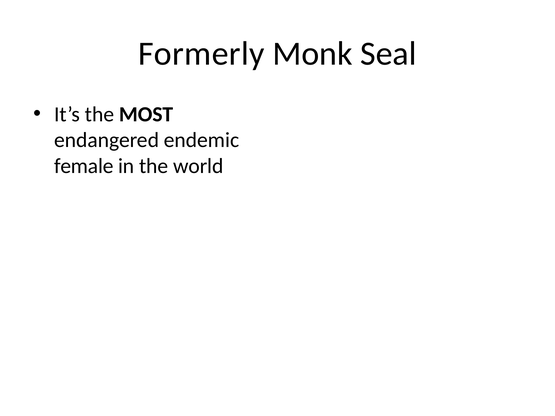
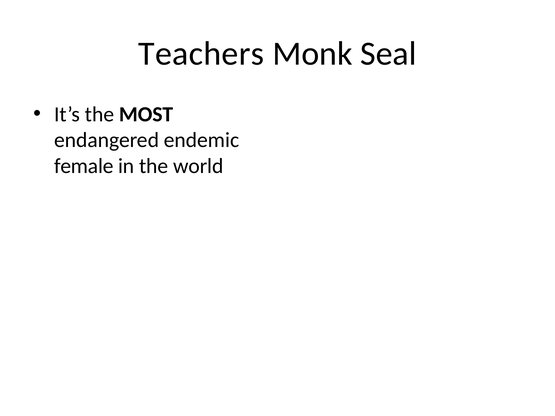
Formerly: Formerly -> Teachers (201, 54)
